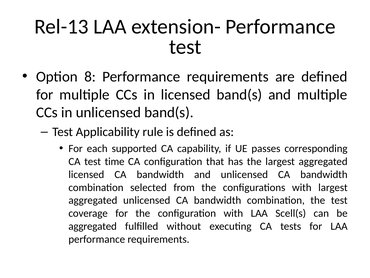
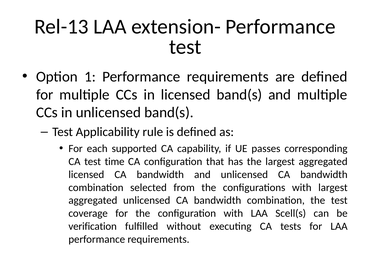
8: 8 -> 1 (90, 77)
aggregated: aggregated -> verification (93, 226)
